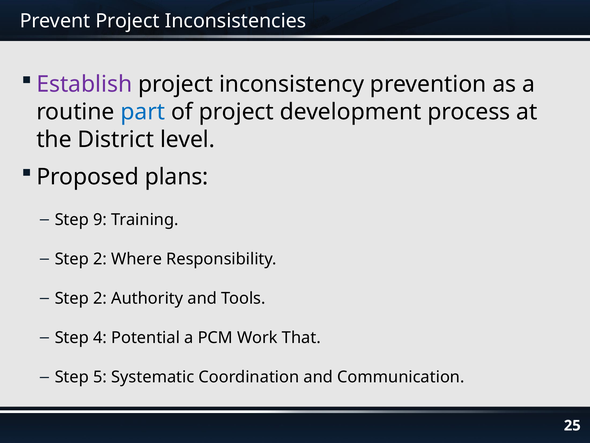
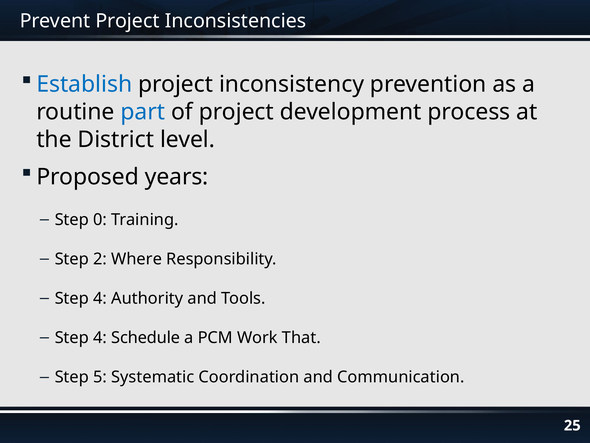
Establish colour: purple -> blue (84, 84)
plans: plans -> years (177, 177)
9: 9 -> 0 (100, 219)
2: 2 -> 4 (100, 298)
Potential: Potential -> Schedule (146, 337)
